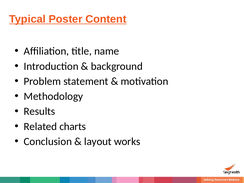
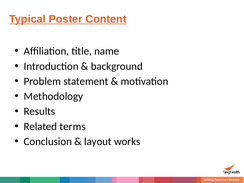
charts: charts -> terms (73, 126)
